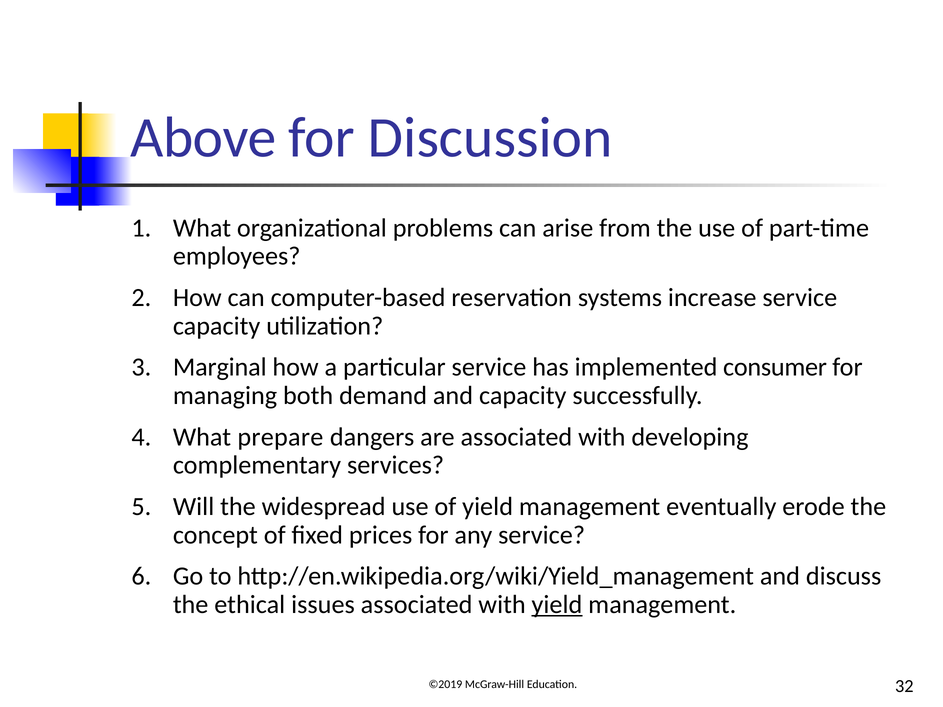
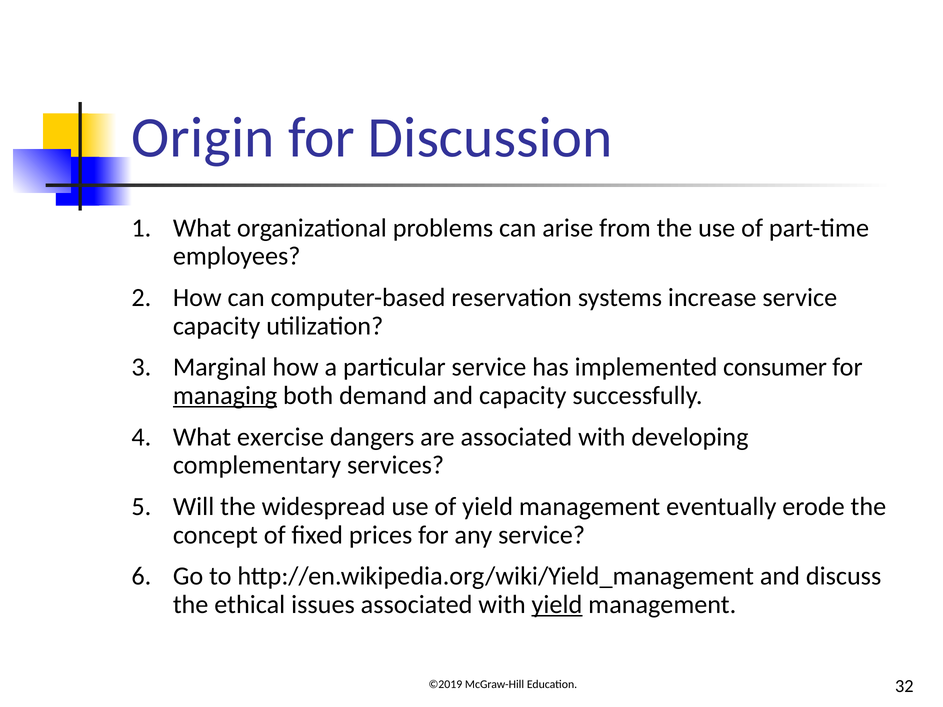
Above: Above -> Origin (203, 138)
managing underline: none -> present (225, 396)
prepare: prepare -> exercise (280, 437)
